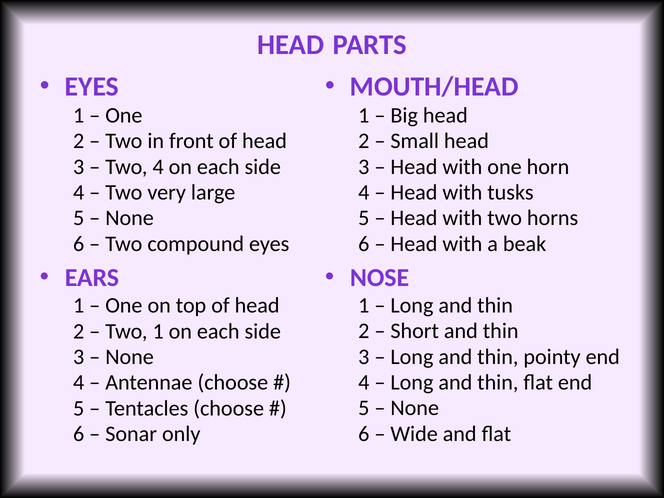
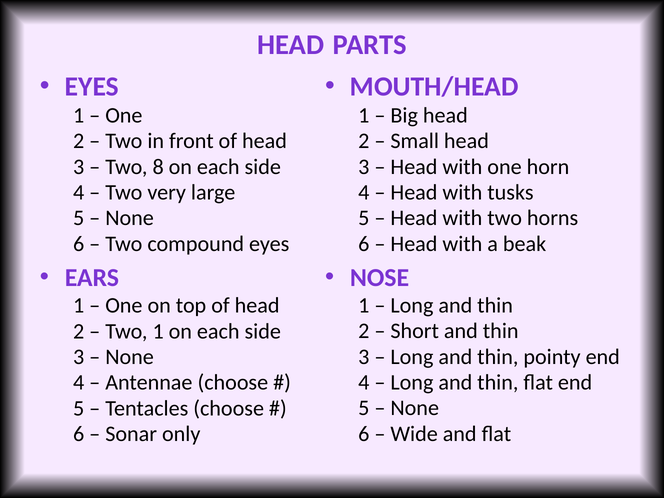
Two 4: 4 -> 8 (158, 167)
